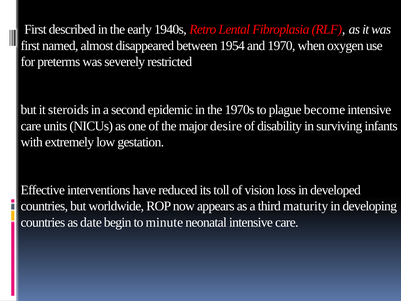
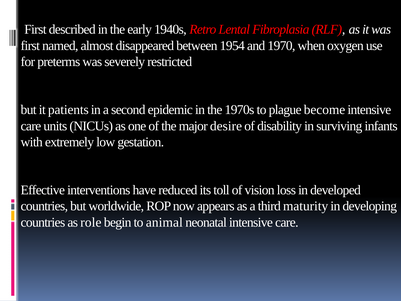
steroids: steroids -> patients (68, 110)
date: date -> role (91, 222)
minute: minute -> animal (164, 222)
